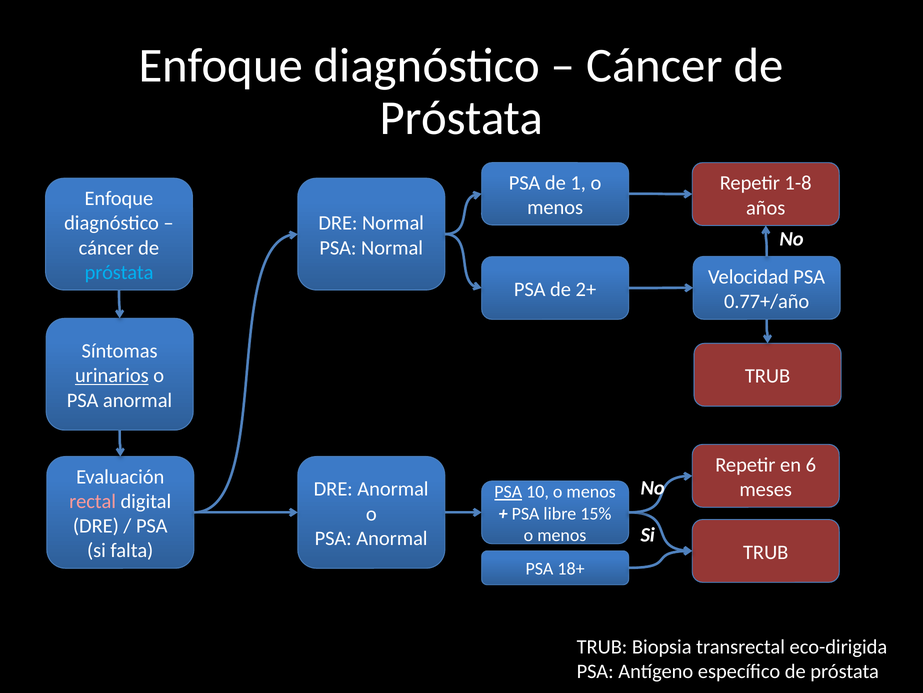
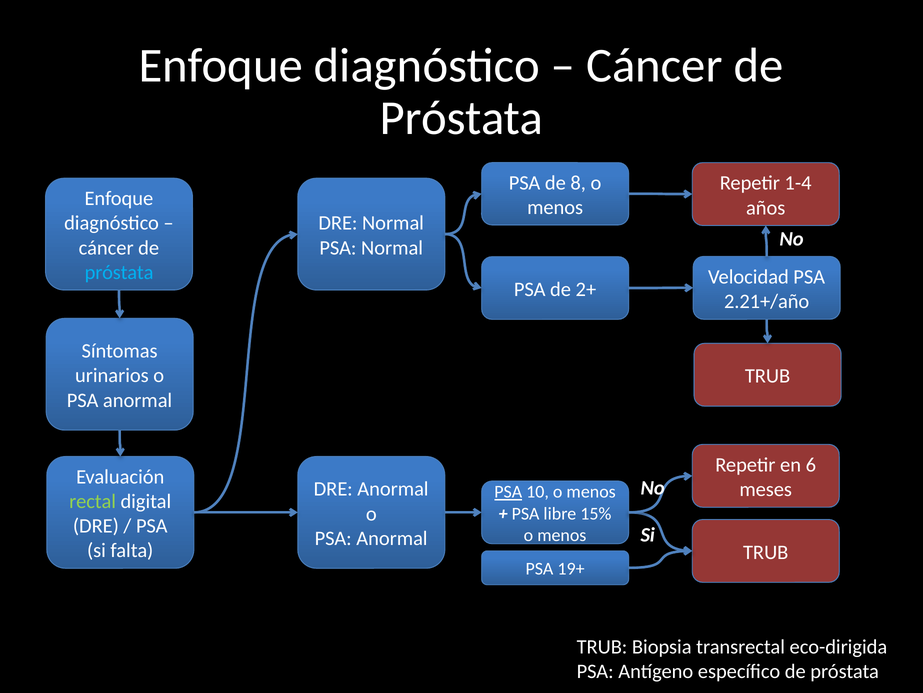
1: 1 -> 8 (578, 183)
1-8: 1-8 -> 1-4 (798, 183)
0.77+/año: 0.77+/año -> 2.21+/año (767, 301)
urinarios underline: present -> none (112, 375)
rectal colour: pink -> light green (93, 501)
18+: 18+ -> 19+ (571, 568)
